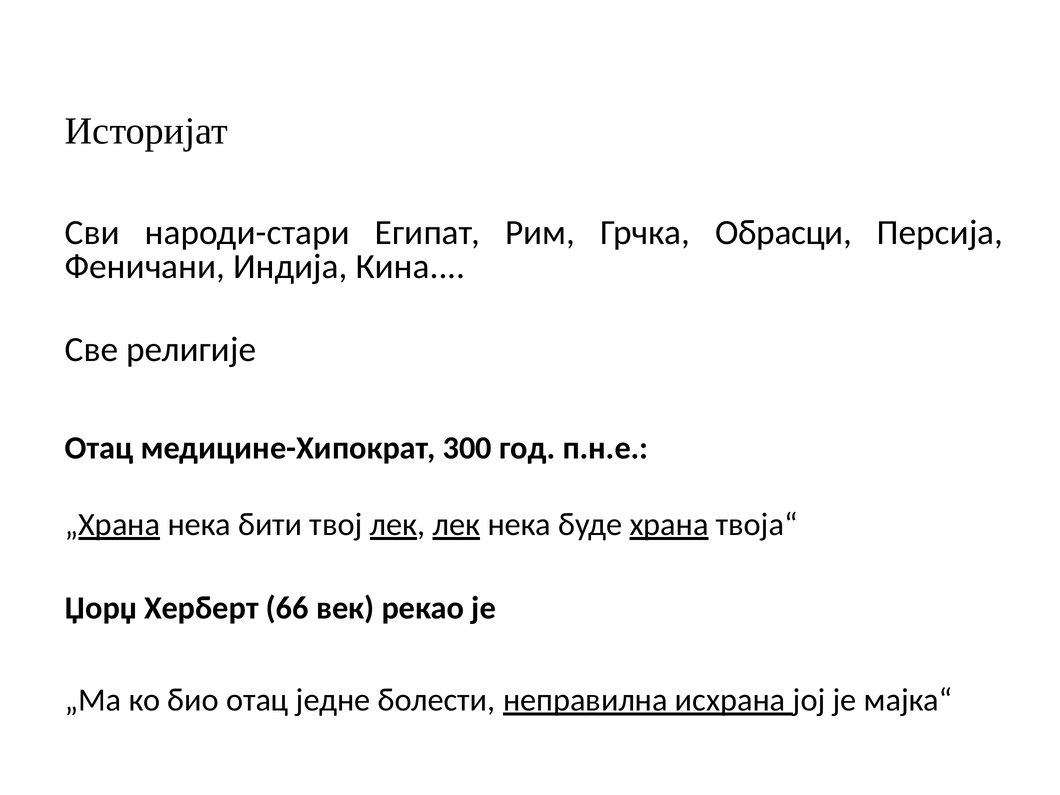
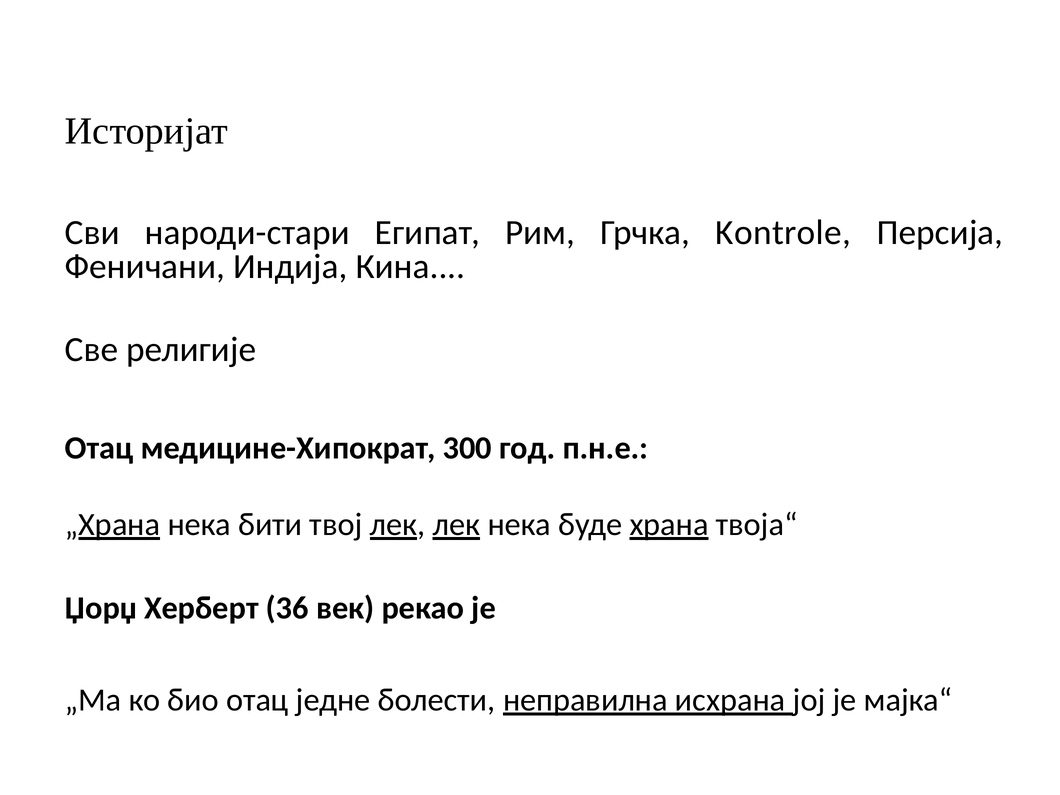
Обрасци: Обрасци -> Kontrole (783, 233)
66: 66 -> 36 (287, 608)
